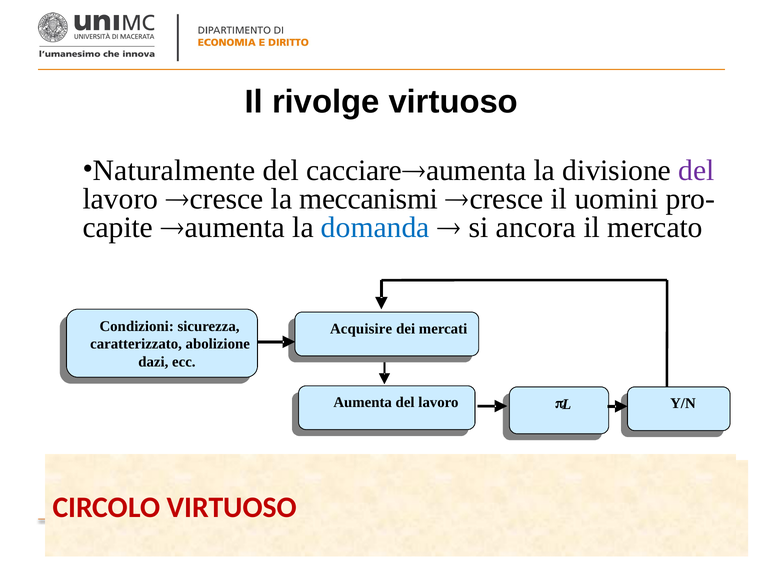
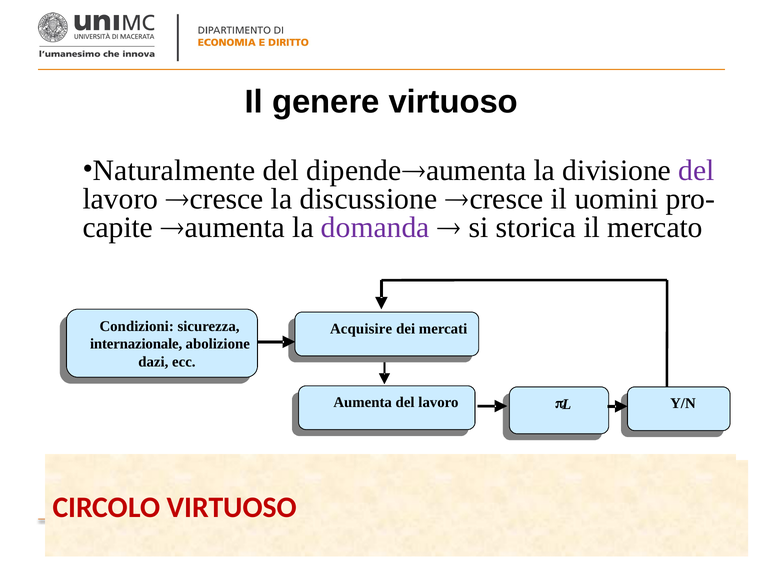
rivolge: rivolge -> genere (326, 102)
cacciare: cacciare -> dipende (354, 171)
meccanismi: meccanismi -> discussione (369, 199)
domanda colour: blue -> purple (375, 228)
ancora: ancora -> storica (536, 228)
caratterizzato: caratterizzato -> internazionale (136, 344)
